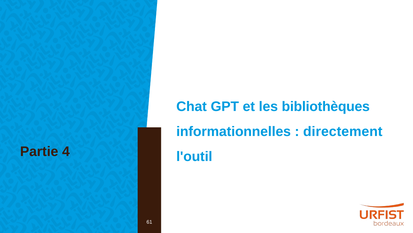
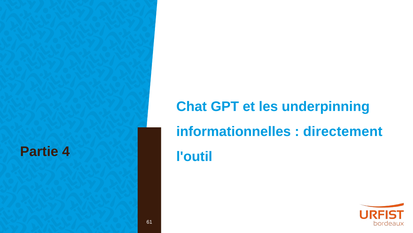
bibliothèques: bibliothèques -> underpinning (326, 106)
